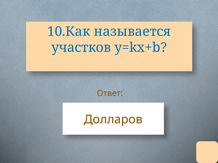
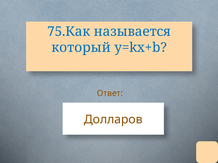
10.Как: 10.Как -> 75.Как (69, 32)
участков: участков -> который (81, 48)
